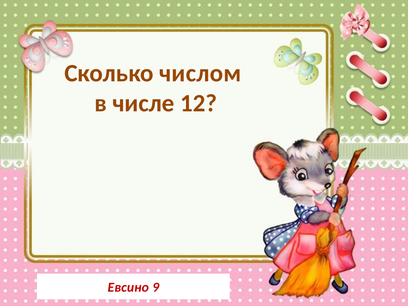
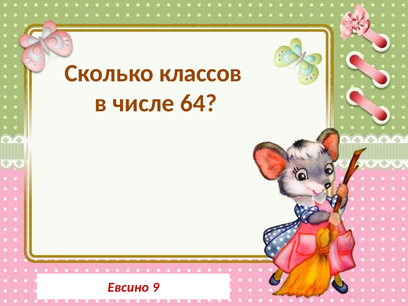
числом: числом -> классов (200, 73)
12: 12 -> 64 (199, 103)
